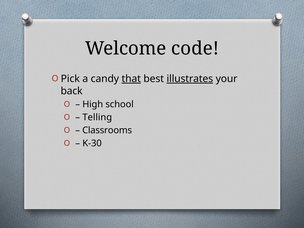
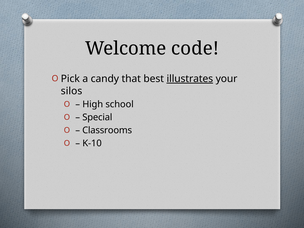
that underline: present -> none (131, 79)
back: back -> silos (72, 91)
Telling: Telling -> Special (97, 117)
K-30: K-30 -> K-10 (92, 143)
